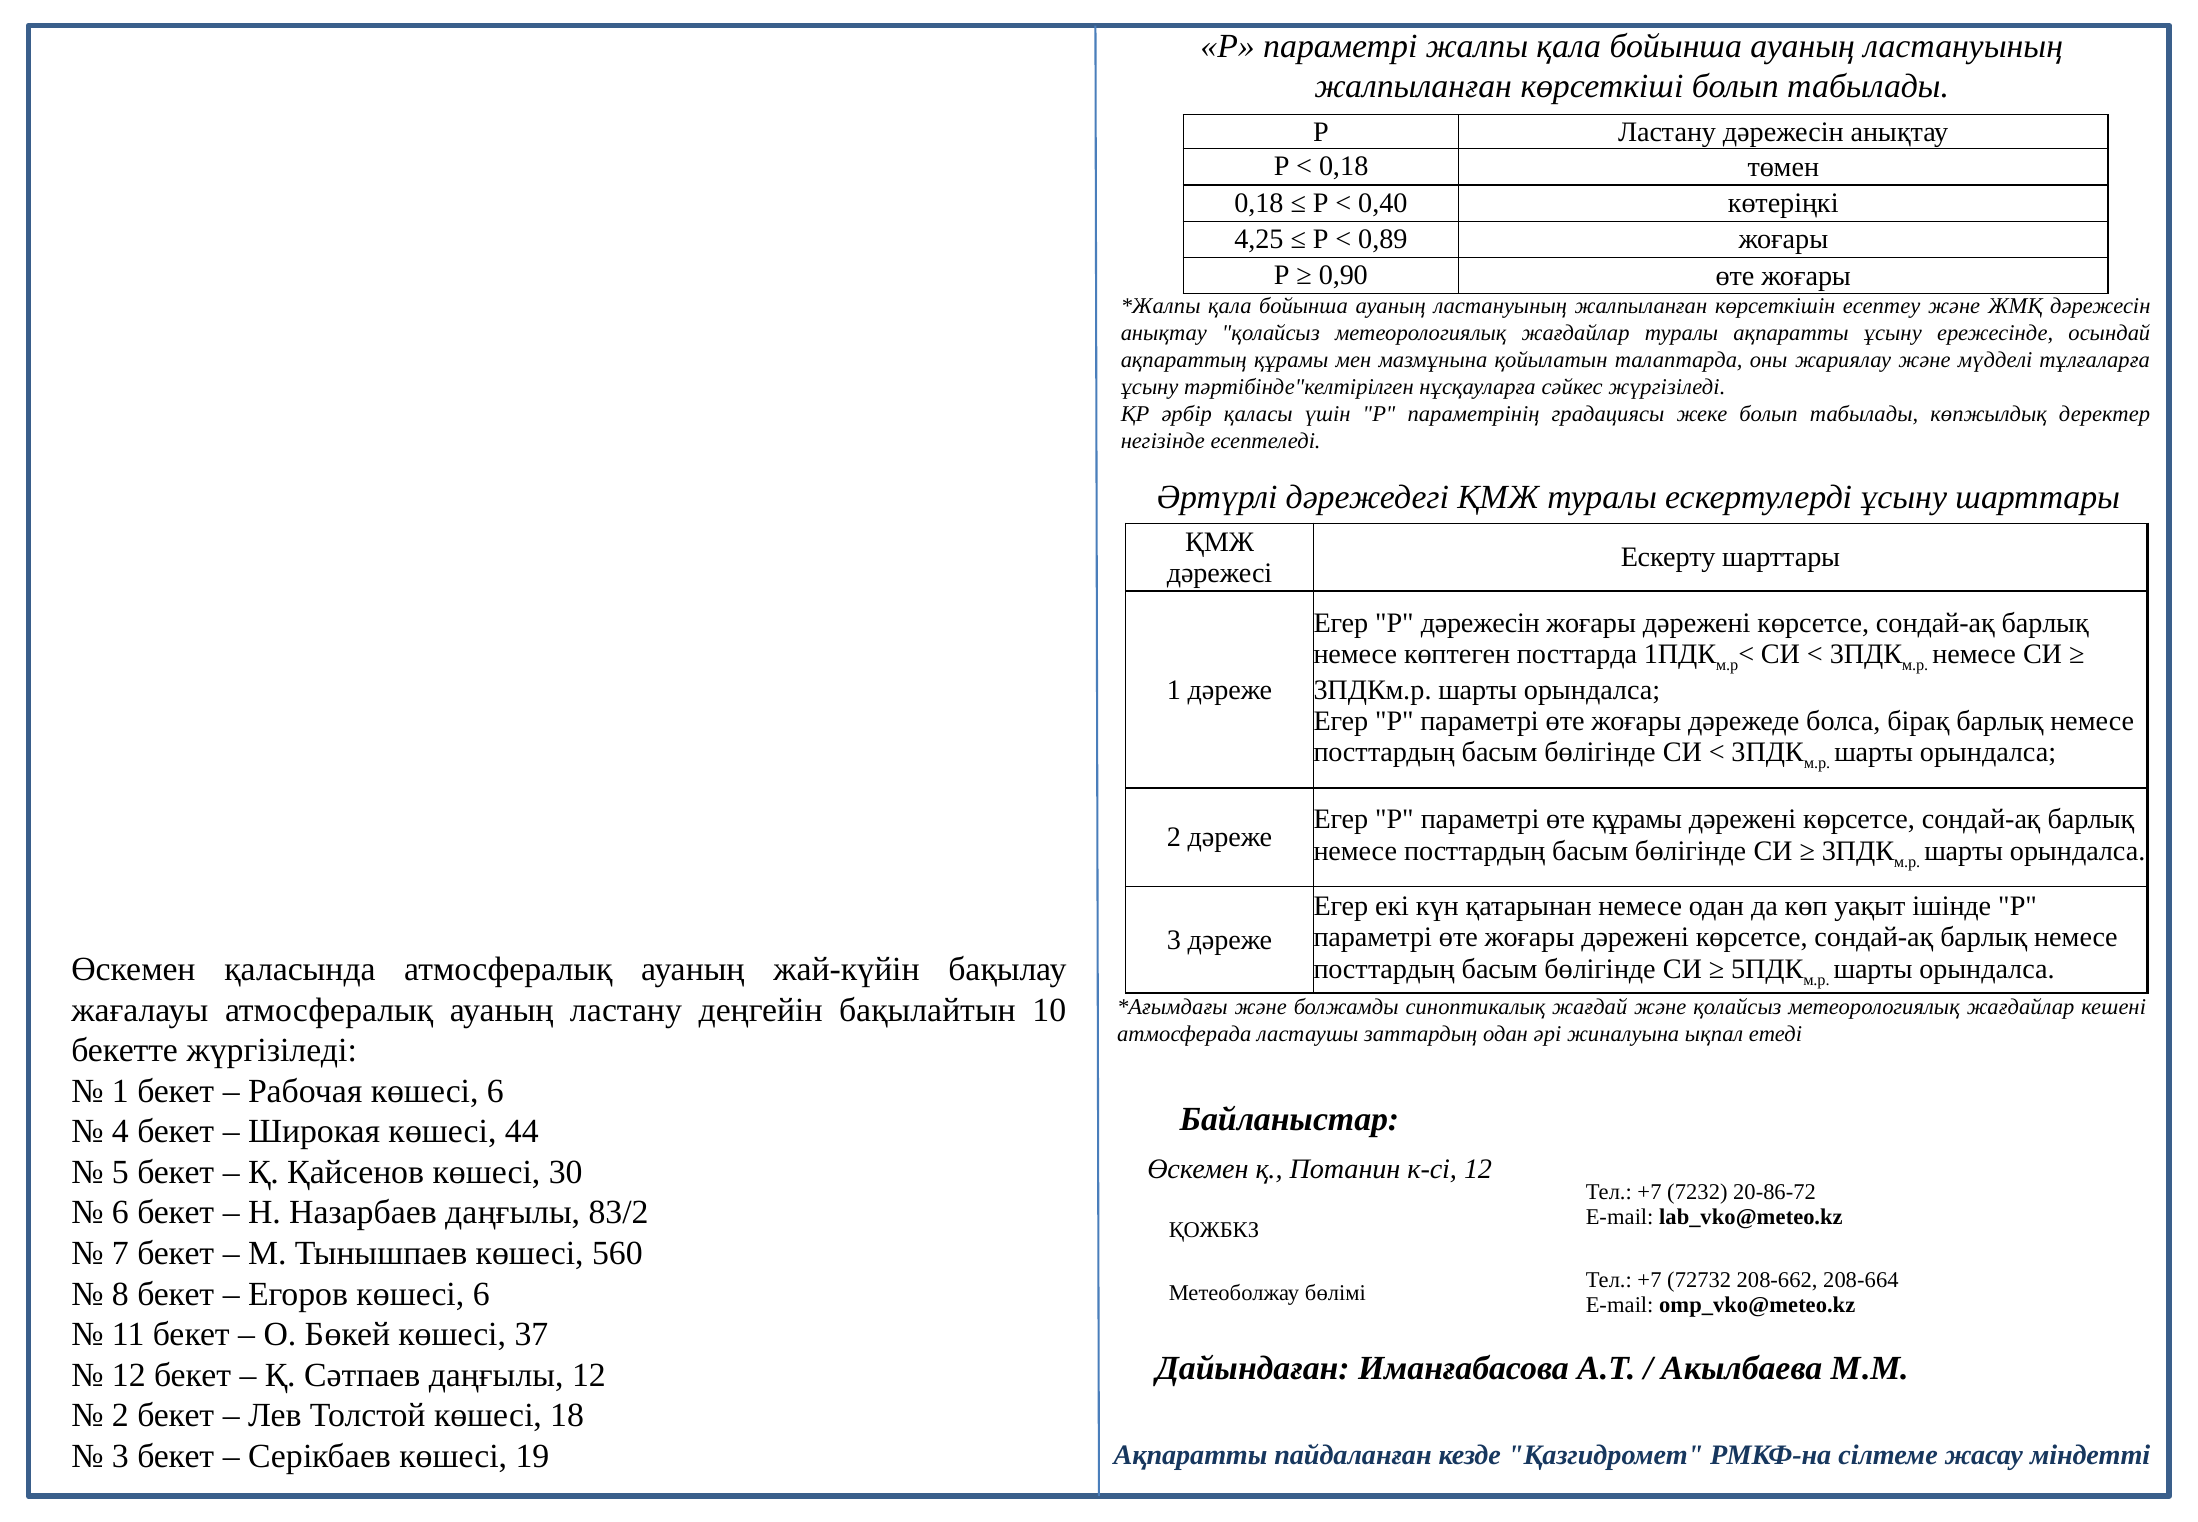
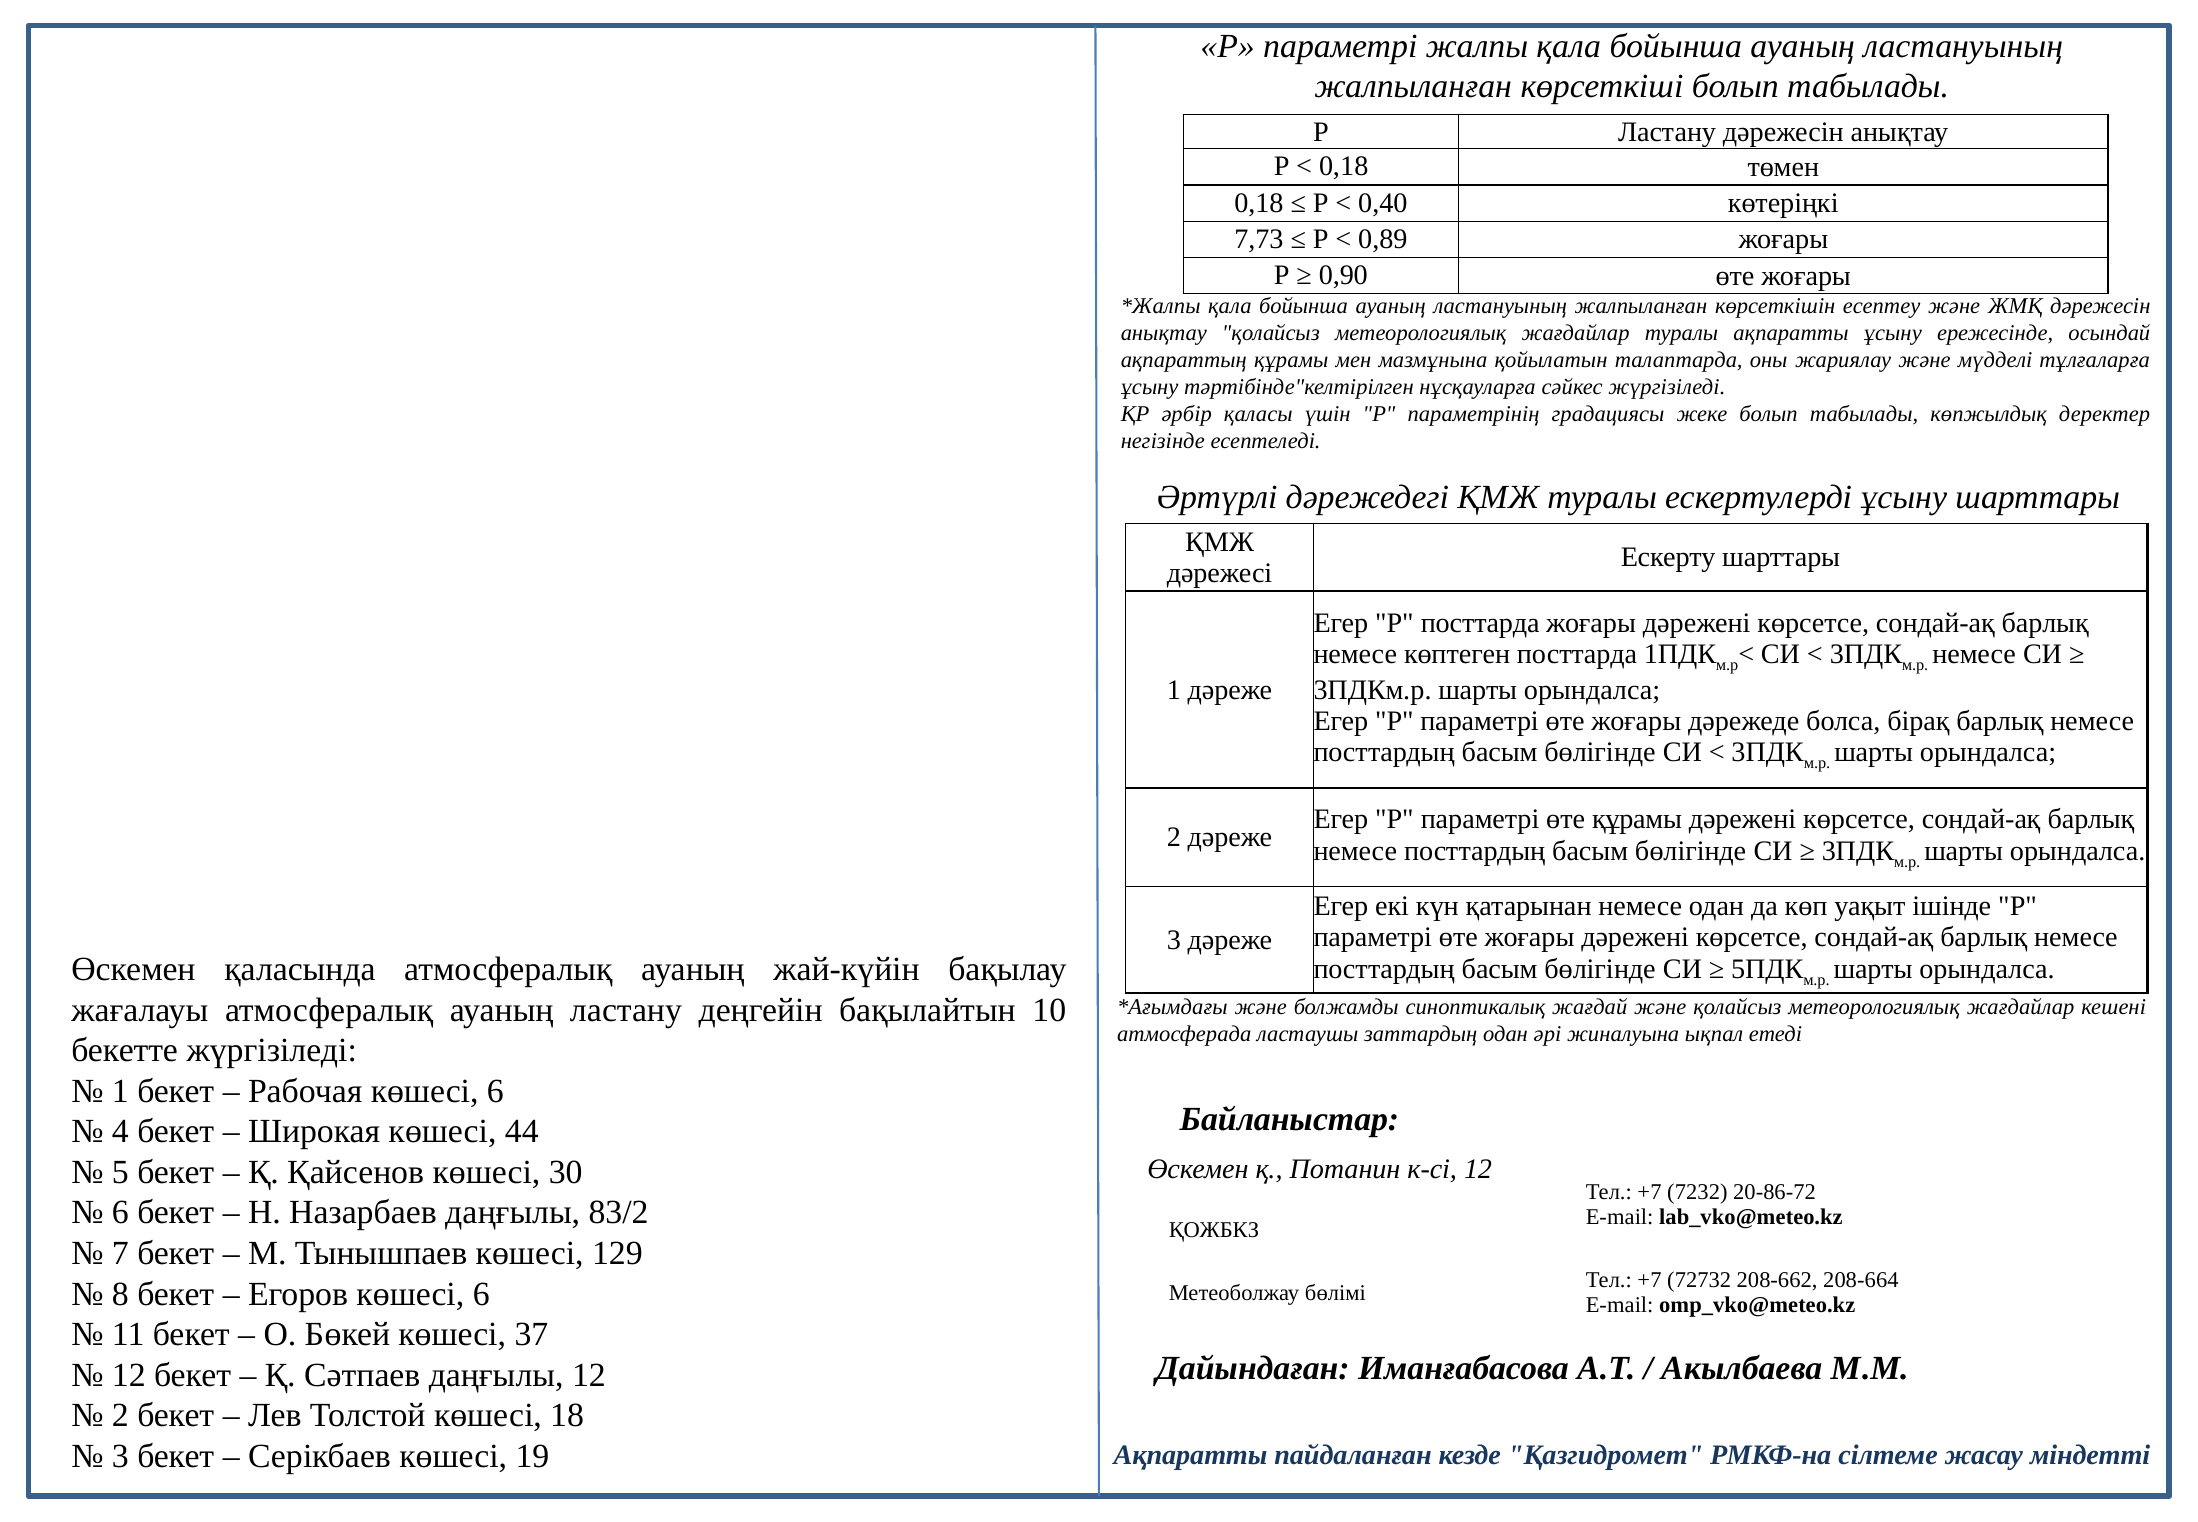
4,25: 4,25 -> 7,73 (1259, 239)
Р дәрежесін: дәрежесін -> посттарда (1480, 623)
560: 560 -> 129 (617, 1253)
